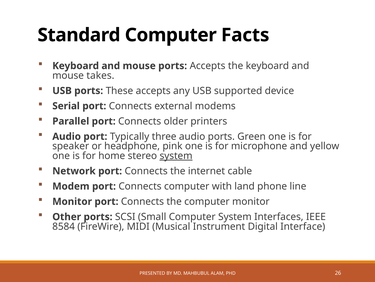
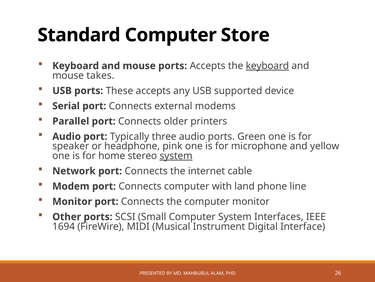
Facts: Facts -> Store (245, 35)
keyboard underline: none -> present (267, 66)
8584: 8584 -> 1694 (64, 226)
